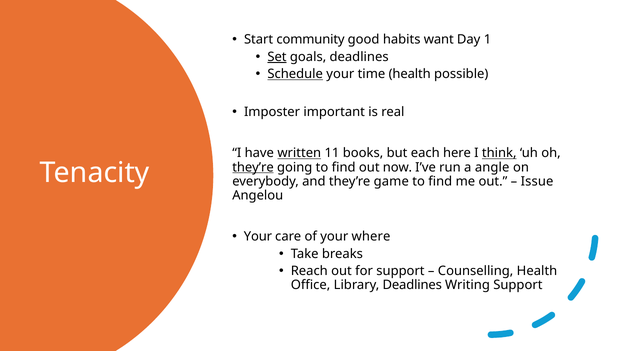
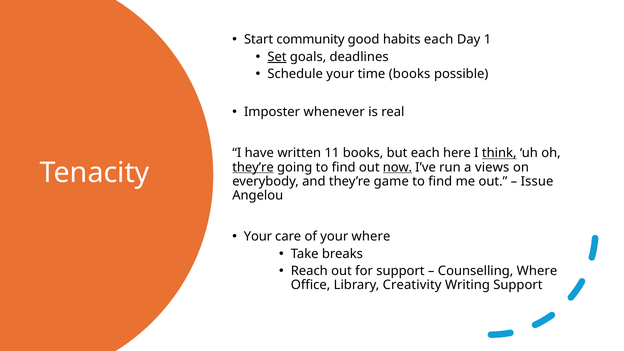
habits want: want -> each (439, 40)
Schedule underline: present -> none (295, 74)
time health: health -> books (410, 74)
important: important -> whenever (334, 112)
written underline: present -> none (299, 153)
now underline: none -> present (397, 167)
angle: angle -> views (492, 167)
Counselling Health: Health -> Where (537, 271)
Library Deadlines: Deadlines -> Creativity (412, 285)
